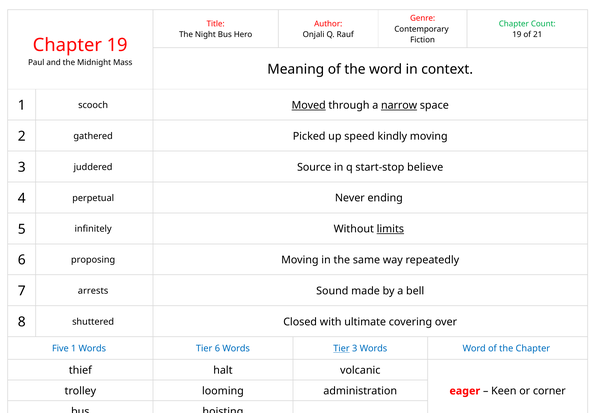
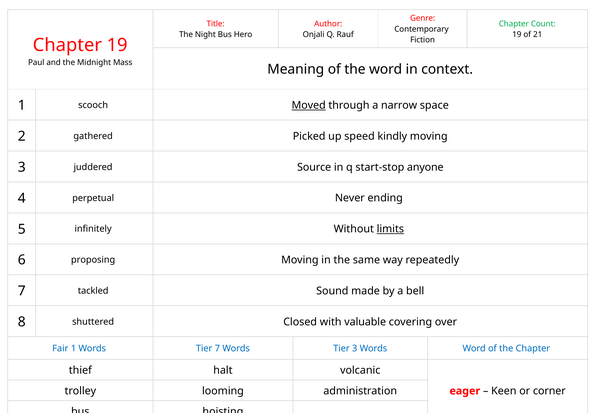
narrow underline: present -> none (399, 105)
believe: believe -> anyone (425, 167)
arrests: arrests -> tackled (93, 291)
ultimate: ultimate -> valuable (365, 322)
Five: Five -> Fair (60, 348)
Tier 6: 6 -> 7 (217, 348)
Tier underline: present -> none (341, 348)
